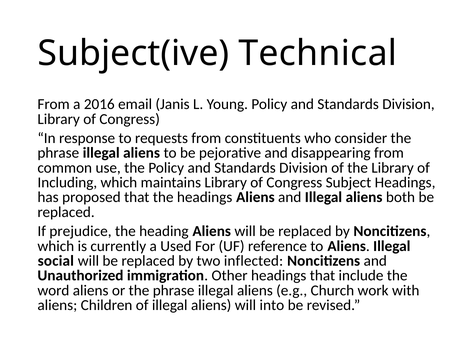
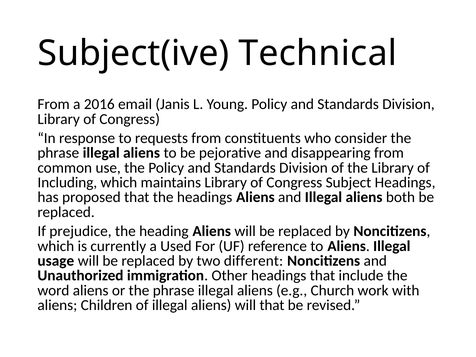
social: social -> usage (56, 261)
inflected: inflected -> different (254, 261)
will into: into -> that (272, 305)
